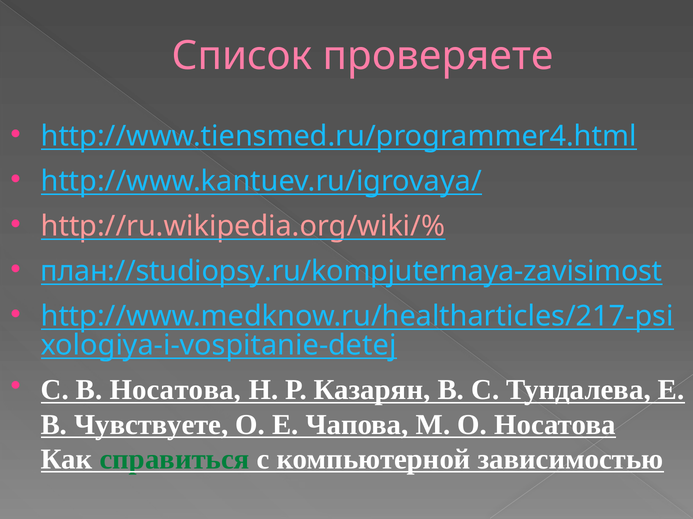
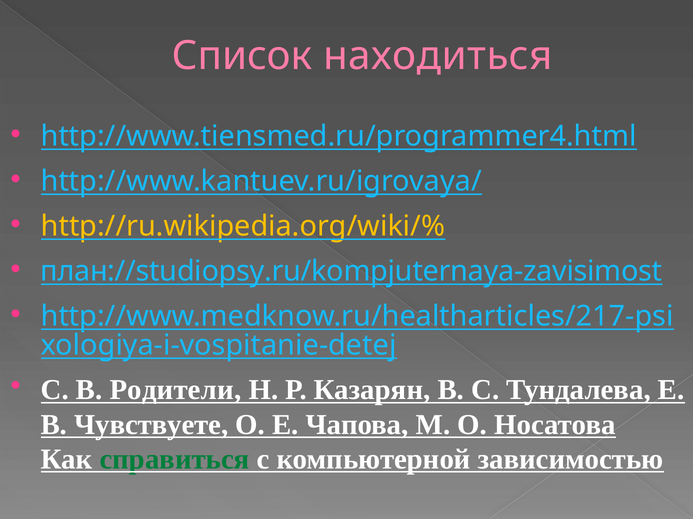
проверяете: проверяете -> находиться (438, 56)
http://ru.wikipedia.org/wiki/% colour: pink -> yellow (243, 227)
В Носатова: Носатова -> Родители (175, 391)
